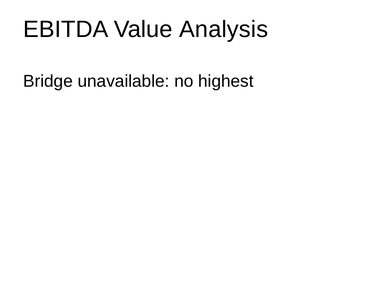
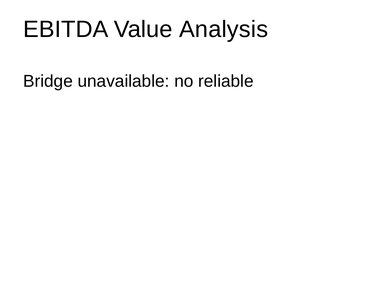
highest: highest -> reliable (226, 81)
